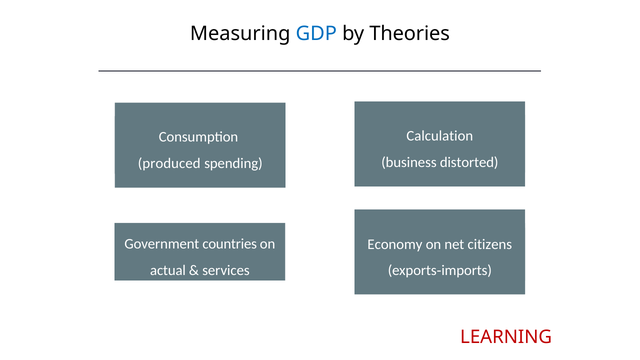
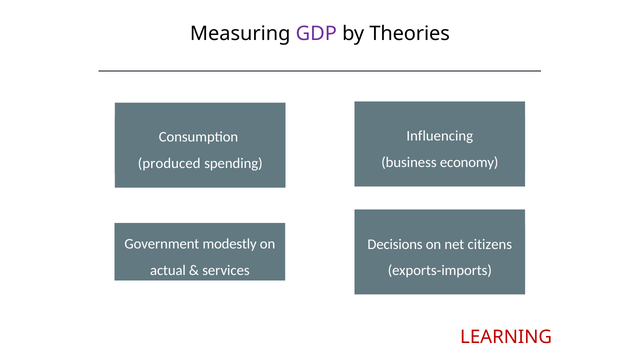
GDP colour: blue -> purple (316, 34)
Calculation: Calculation -> Influencing (440, 136)
distorted: distorted -> economy (469, 162)
countries: countries -> modestly (230, 244)
Economy: Economy -> Decisions (395, 244)
